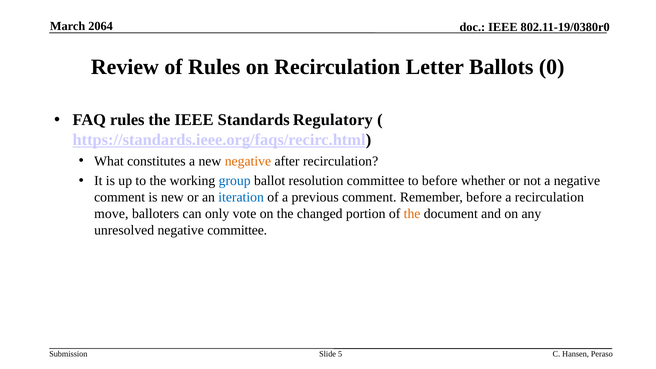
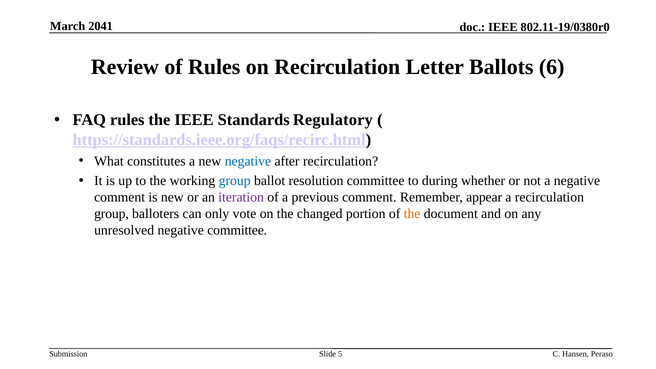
2064: 2064 -> 2041 (101, 26)
0: 0 -> 6 (552, 67)
negative colour: orange -> blue (248, 161)
to before: before -> during (440, 181)
iteration colour: blue -> purple (241, 197)
Remember before: before -> appear (484, 197)
move: move -> group (111, 214)
